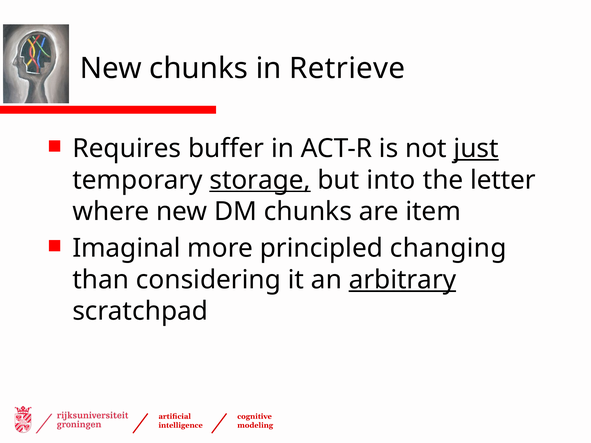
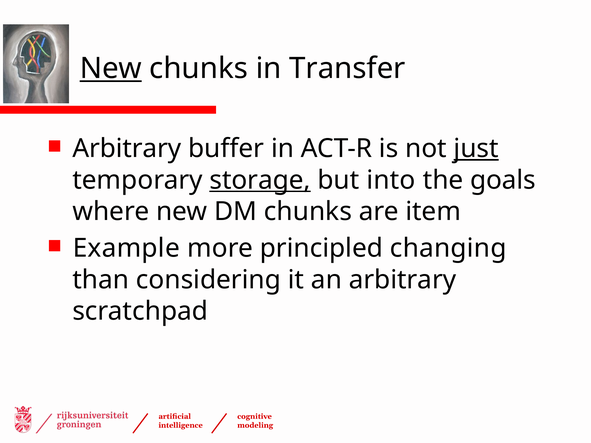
New underline: none -> present (111, 69)
Retrieve: Retrieve -> Transfer (347, 69)
Requires: Requires -> Arbitrary (127, 149)
letter: letter -> goals (503, 180)
Imaginal: Imaginal -> Example (126, 248)
arbitrary underline: present -> none (402, 280)
